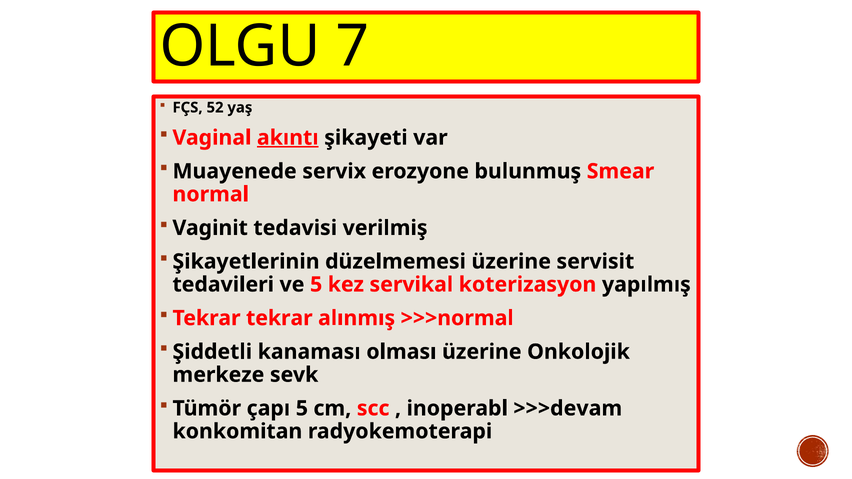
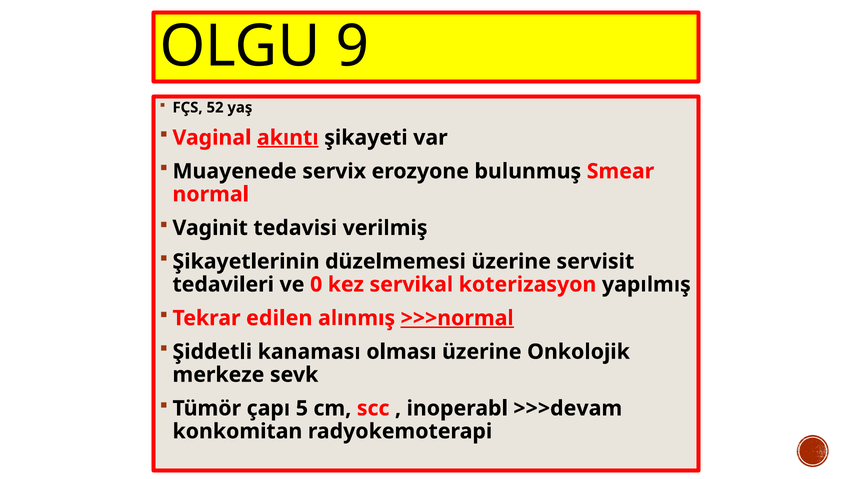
7: 7 -> 9 (352, 47)
ve 5: 5 -> 0 (316, 285)
Tekrar tekrar: tekrar -> edilen (279, 318)
>>>normal underline: none -> present (457, 318)
